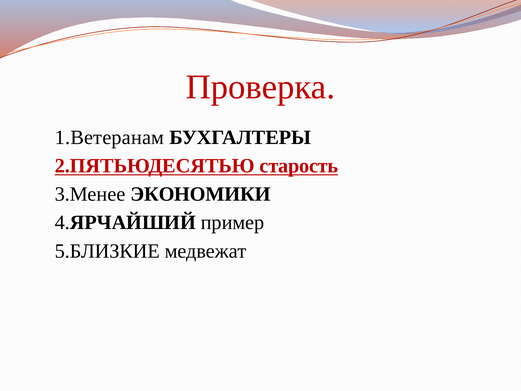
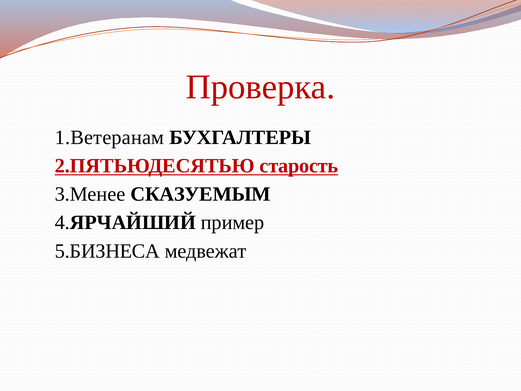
ЭКОНОМИКИ: ЭКОНОМИКИ -> СКАЗУЕМЫМ (201, 194)
5.БЛИЗКИЕ: 5.БЛИЗКИЕ -> 5.БИЗНЕСА (107, 251)
